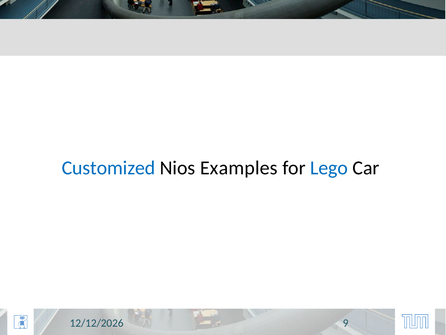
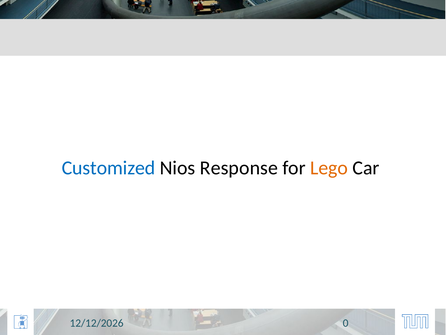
Examples: Examples -> Response (239, 168)
Lego colour: blue -> orange (329, 168)
9: 9 -> 0 (346, 323)
